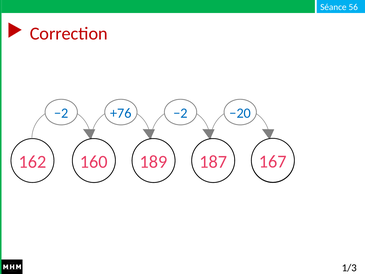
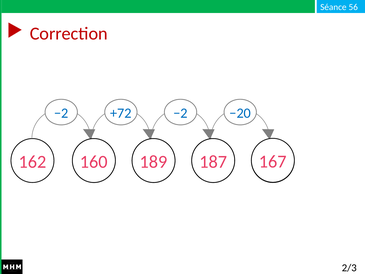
+76: +76 -> +72 (121, 113)
1/3: 1/3 -> 2/3 (349, 268)
